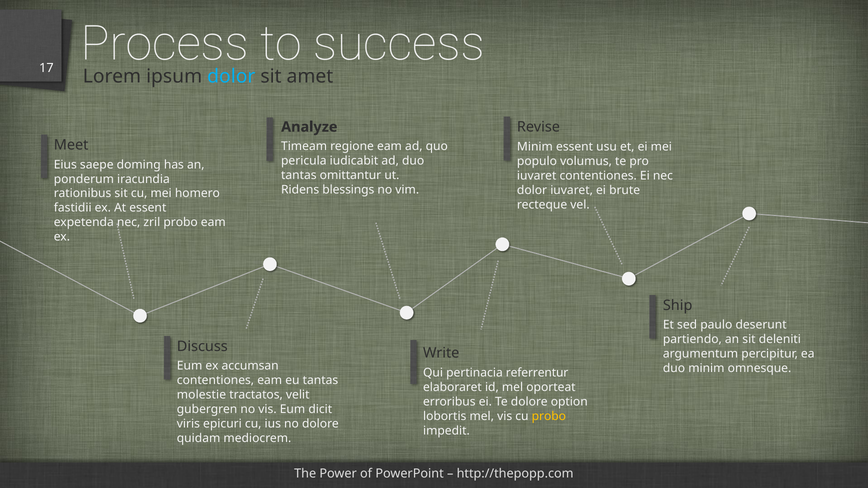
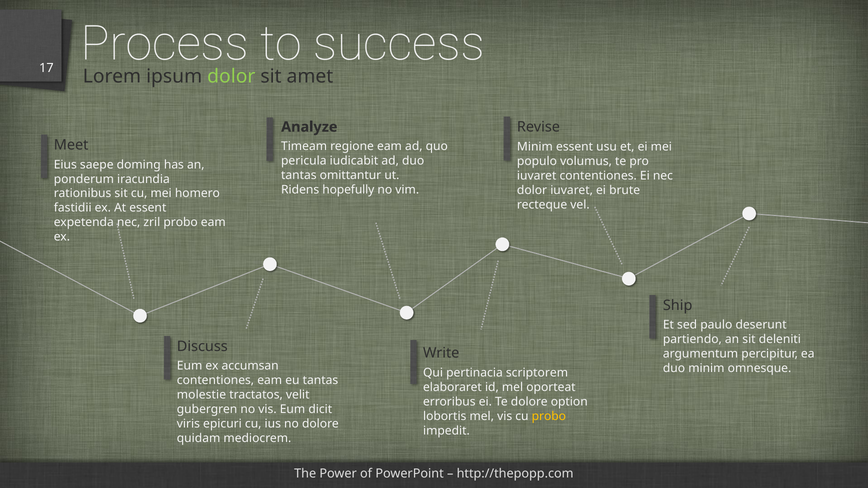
dolor colour: light blue -> light green (231, 76)
blessings: blessings -> hopefully (348, 190)
referrentur: referrentur -> scriptorem (537, 373)
